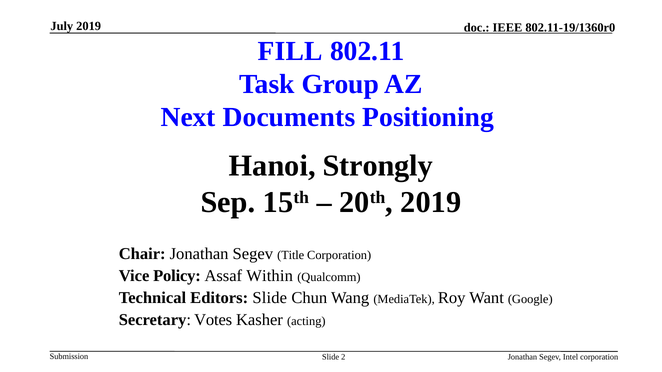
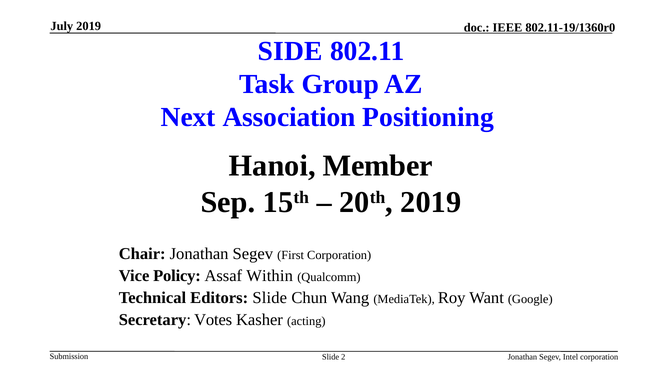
FILL: FILL -> SIDE (290, 51)
Documents: Documents -> Association (289, 117)
Strongly: Strongly -> Member (378, 166)
Title: Title -> First (291, 256)
